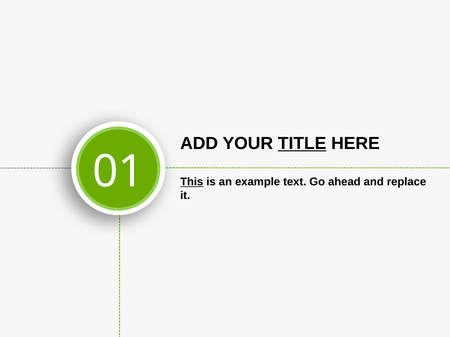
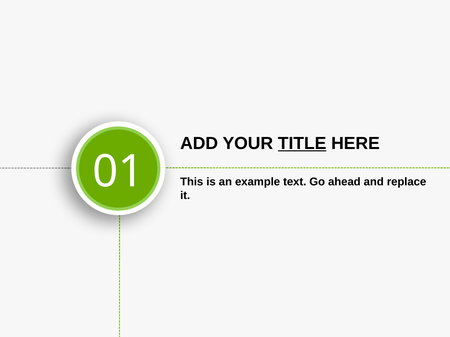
This underline: present -> none (192, 182)
